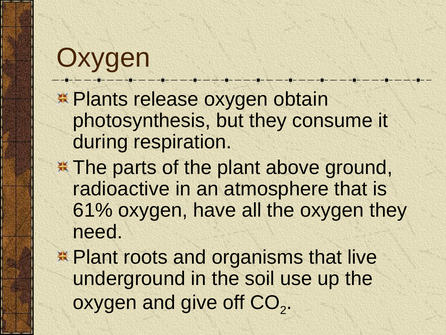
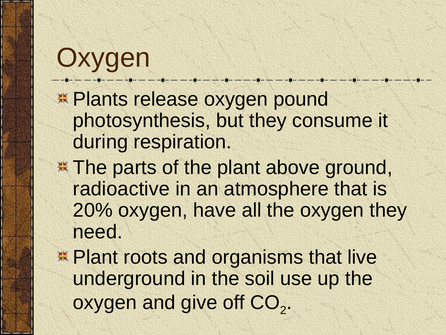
obtain: obtain -> pound (301, 99)
61%: 61% -> 20% (93, 210)
